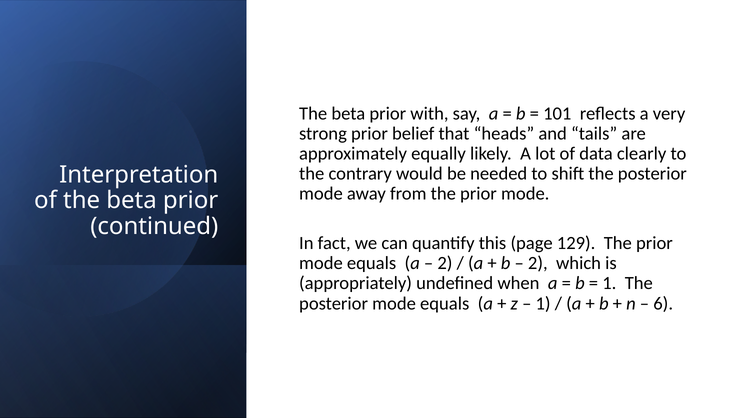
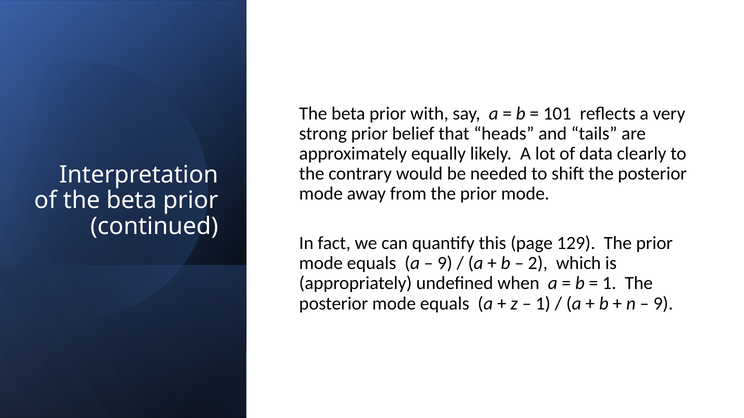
2: 2 -> 9 (445, 264)
6: 6 -> 9 (663, 304)
